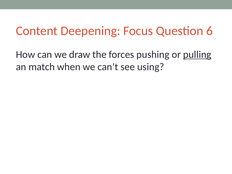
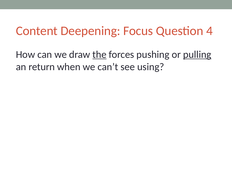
6: 6 -> 4 (210, 31)
the underline: none -> present (99, 54)
match: match -> return (42, 67)
